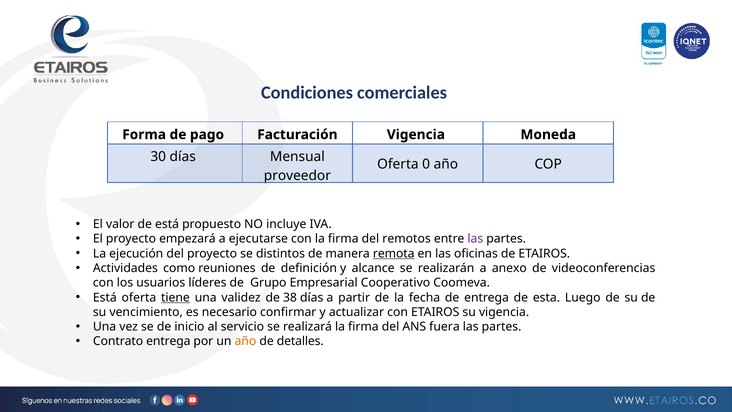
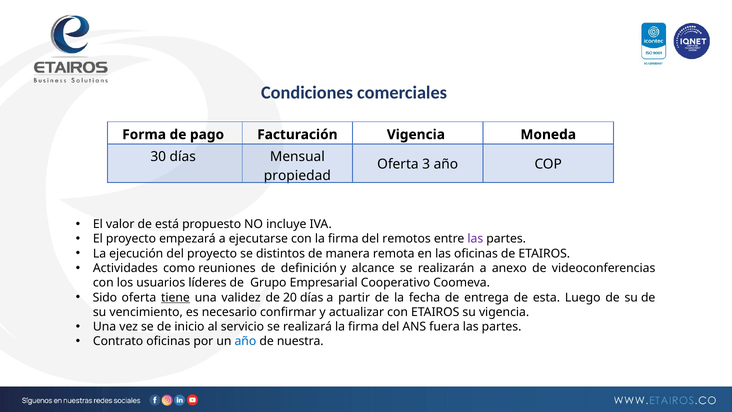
0: 0 -> 3 (426, 164)
proveedor: proveedor -> propiedad (297, 175)
remota underline: present -> none (394, 253)
Está: Está -> Sido (105, 297)
38: 38 -> 20 (290, 297)
Contrato entrega: entrega -> oficinas (168, 341)
año colour: orange -> blue (245, 341)
detalles: detalles -> nuestra (300, 341)
